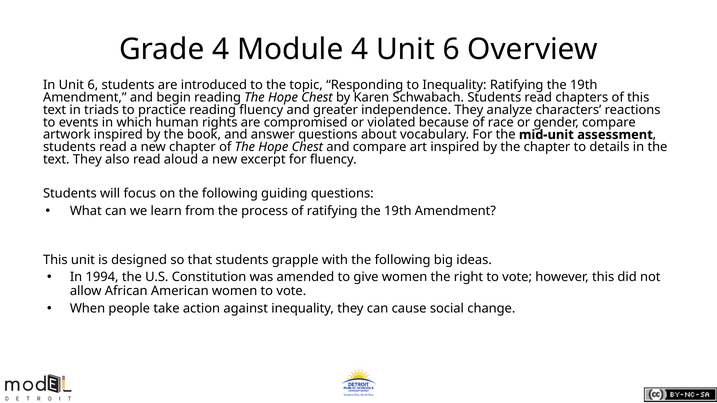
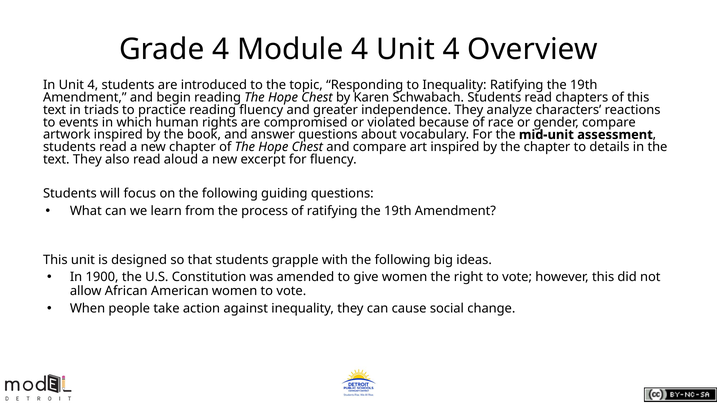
4 Unit 6: 6 -> 4 (451, 50)
In Unit 6: 6 -> 4 (93, 85)
1994: 1994 -> 1900 (102, 277)
